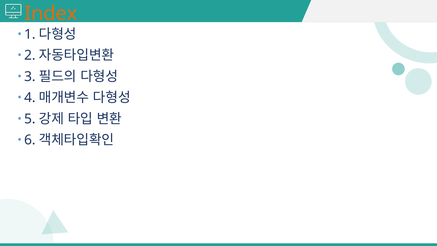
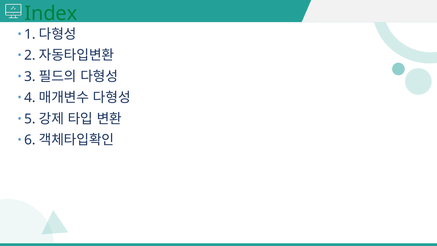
Index colour: orange -> green (51, 14)
